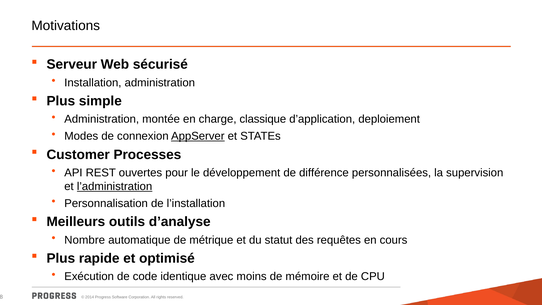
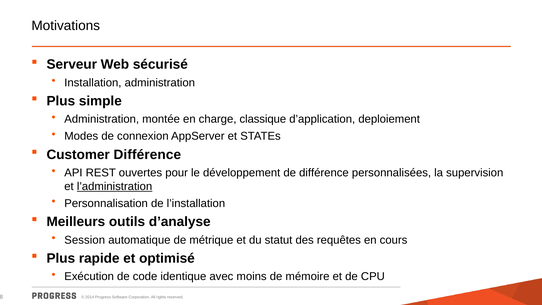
AppServer underline: present -> none (198, 136)
Customer Processes: Processes -> Différence (147, 155)
Nombre: Nombre -> Session (85, 240)
